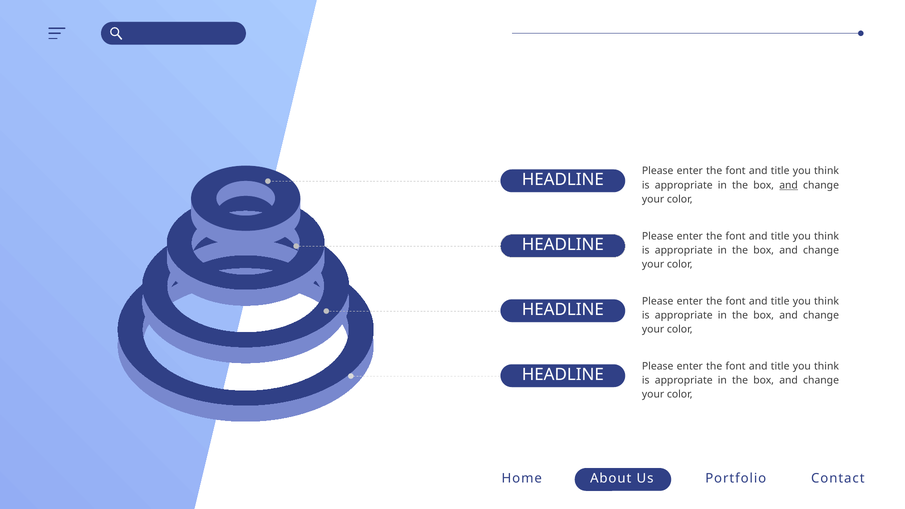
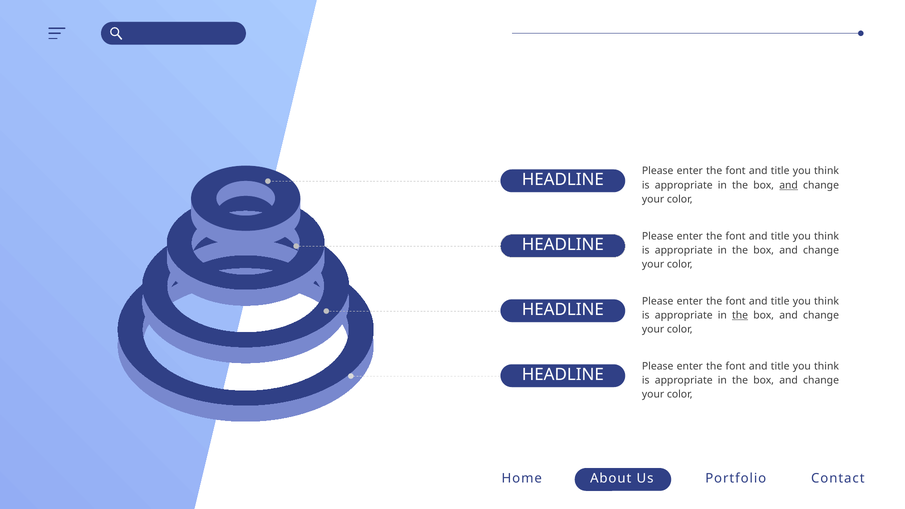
the underline: none -> present (740, 315)
